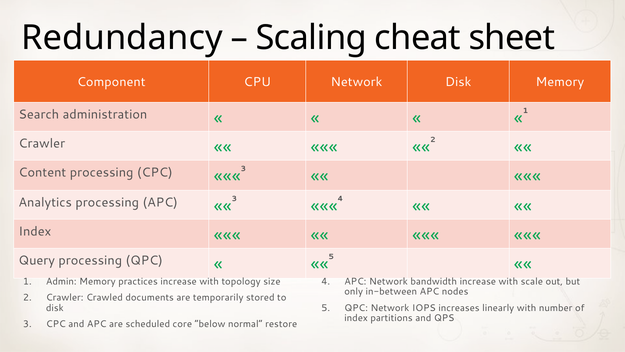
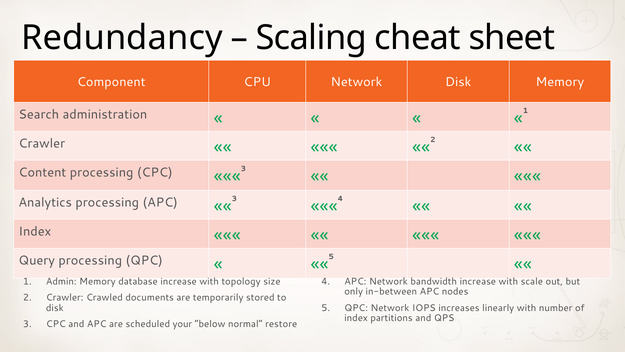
practices: practices -> database (138, 281)
core: core -> your (182, 324)
